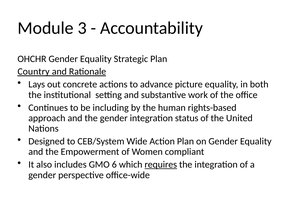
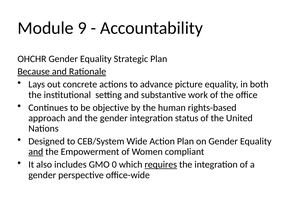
3: 3 -> 9 (82, 28)
Country: Country -> Because (34, 72)
including: including -> objective (111, 108)
and underline: none -> present (36, 152)
6: 6 -> 0 (114, 165)
